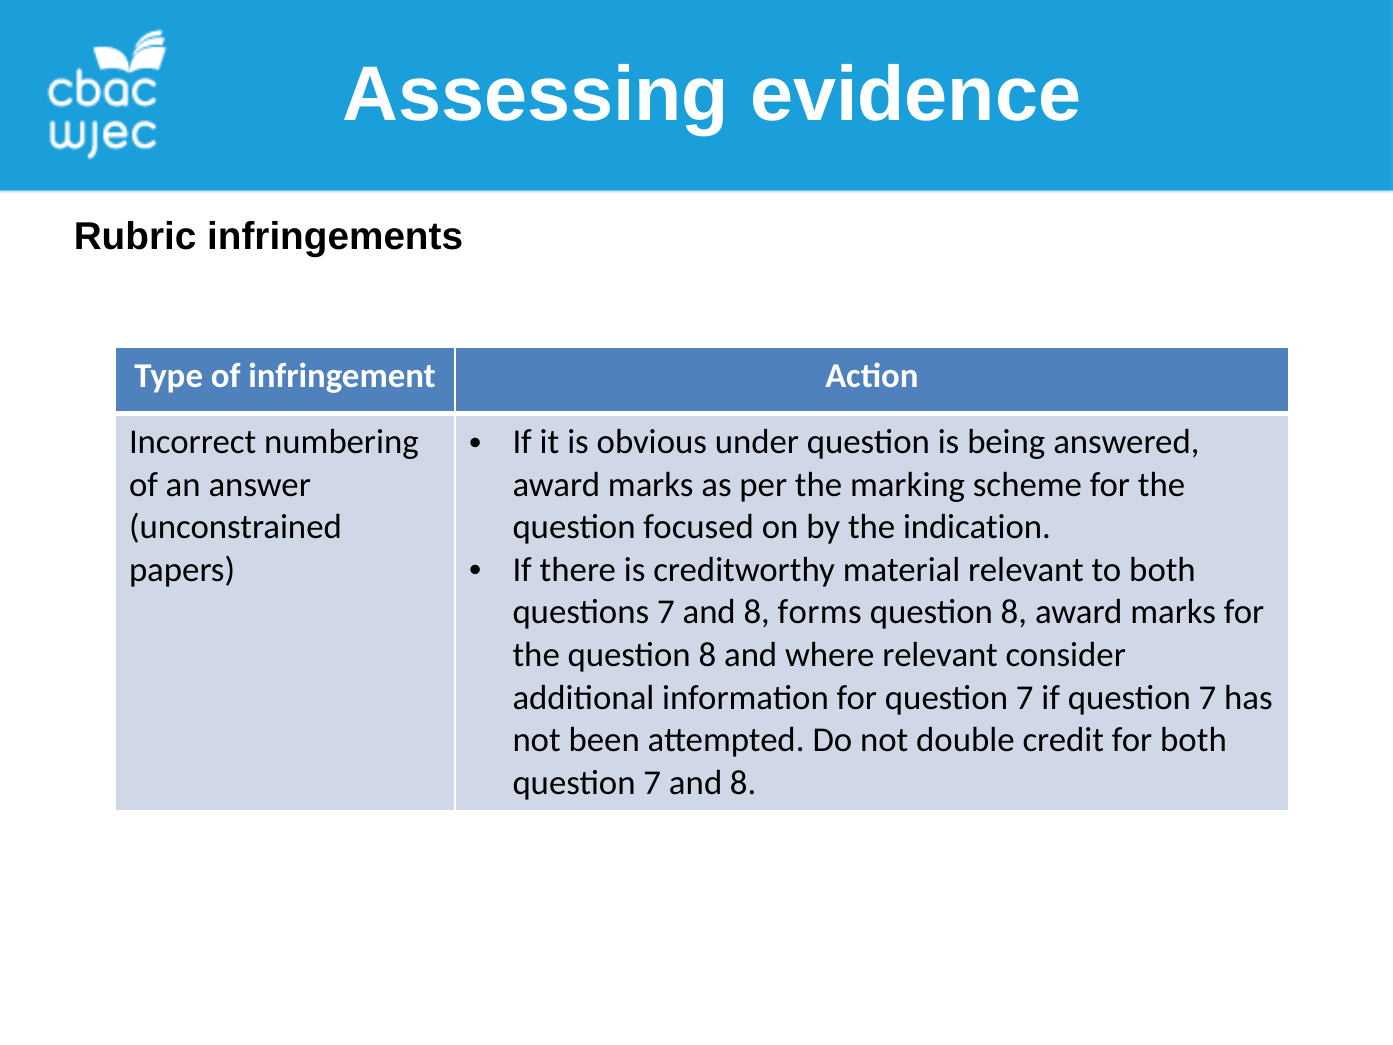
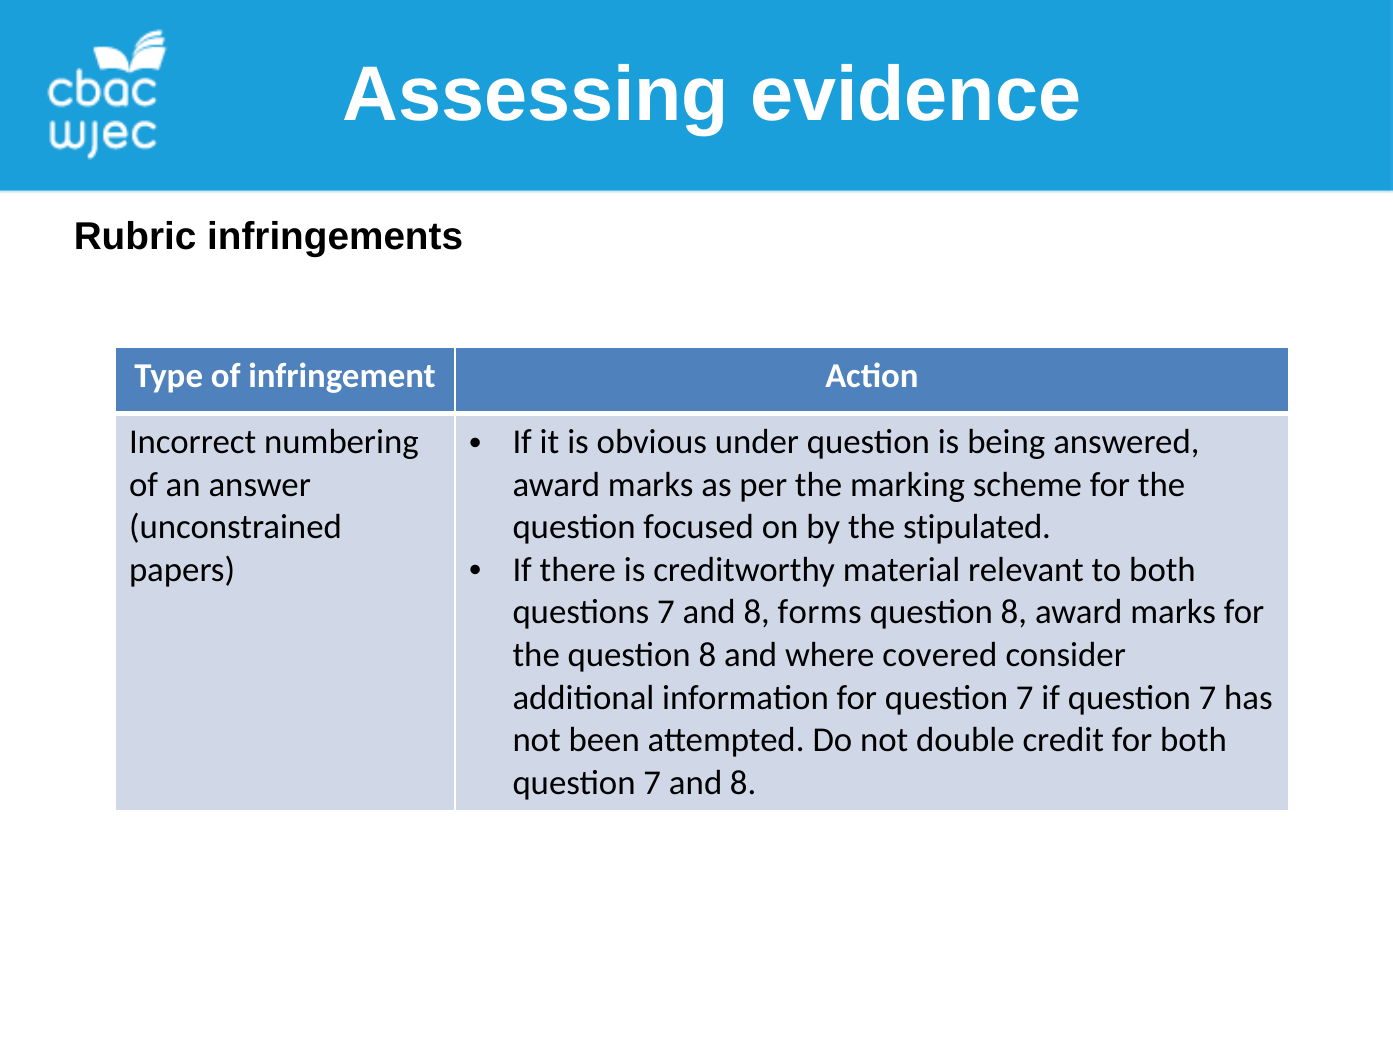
indication: indication -> stipulated (977, 527)
where relevant: relevant -> covered (940, 655)
